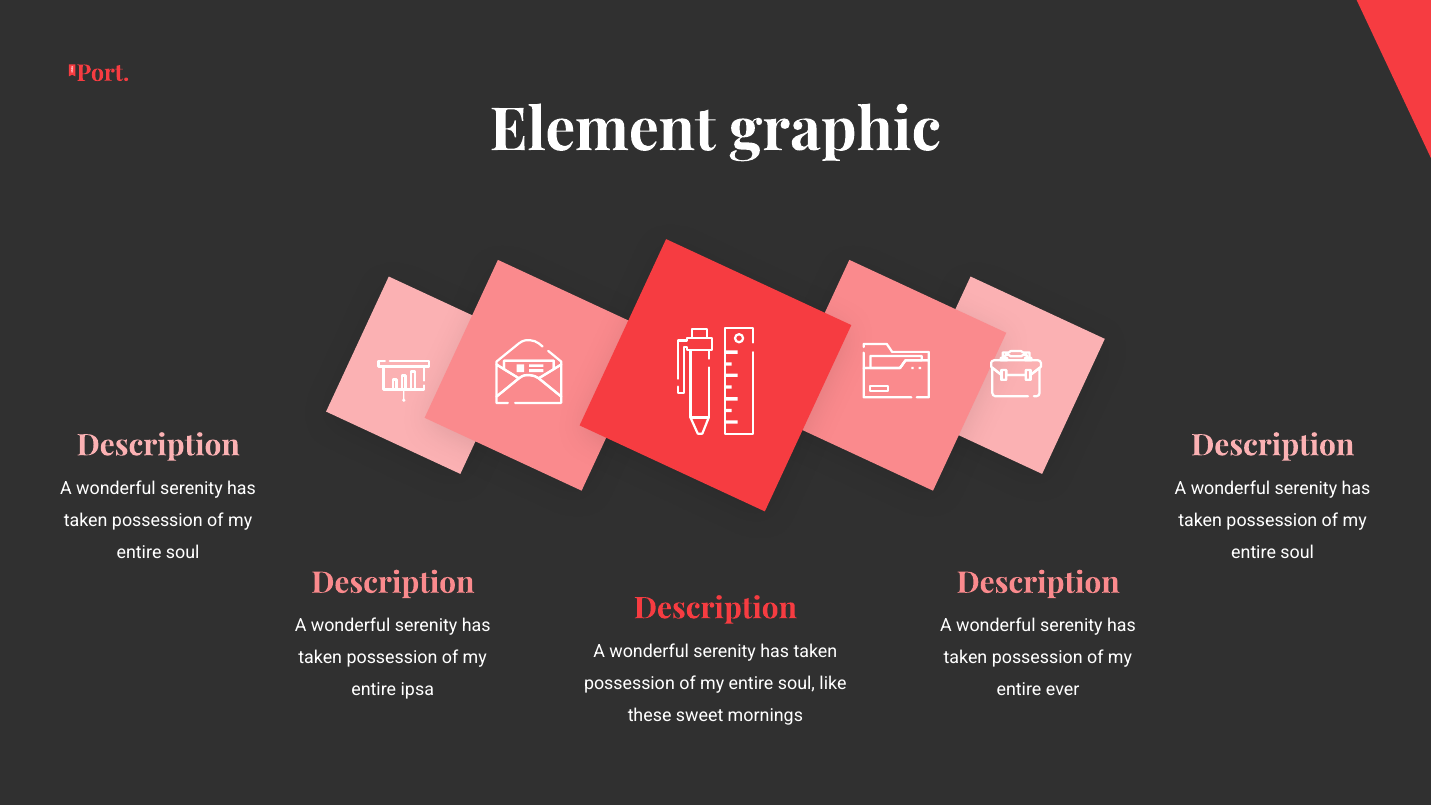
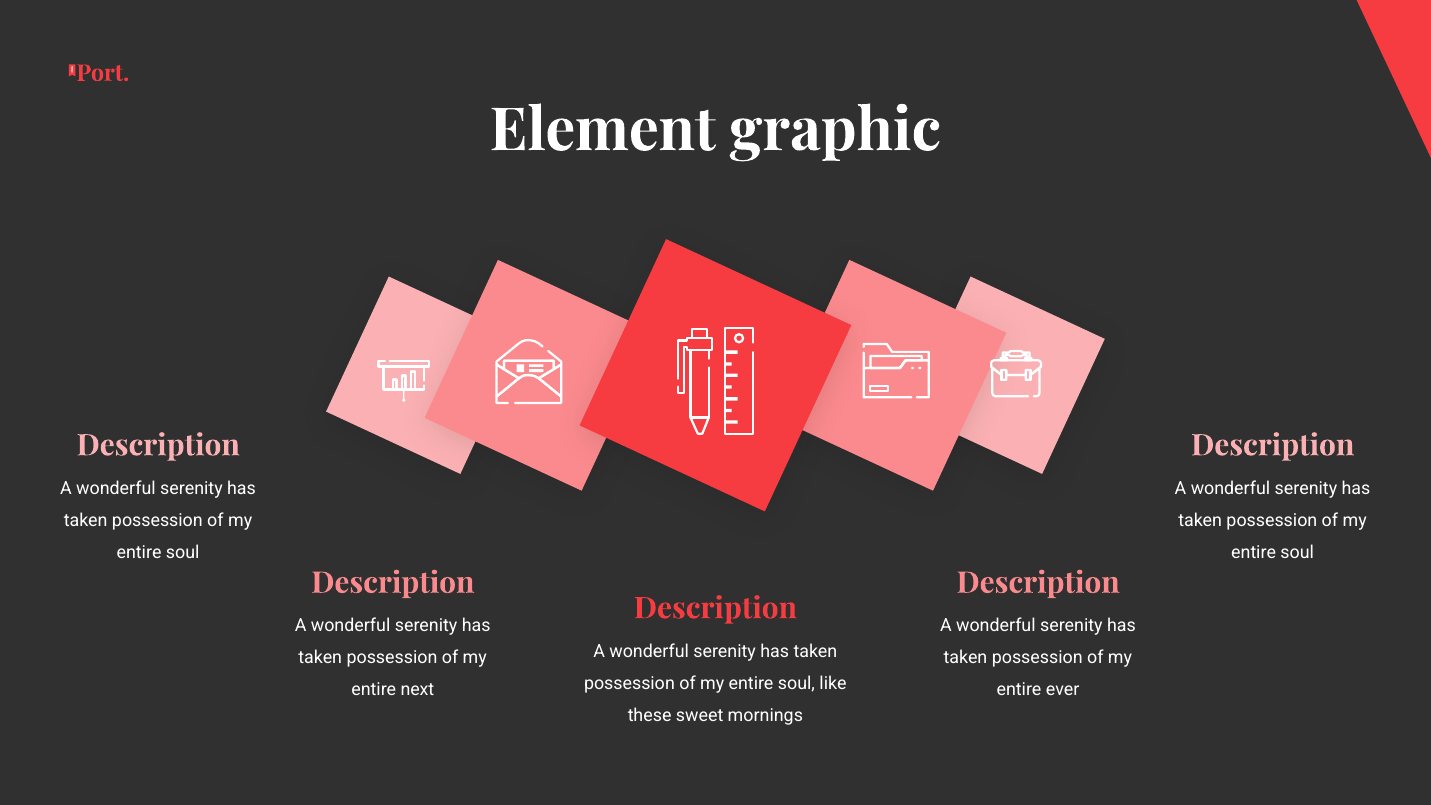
ipsa: ipsa -> next (417, 690)
